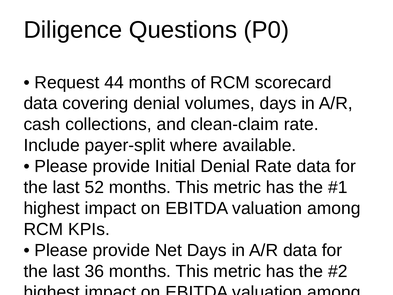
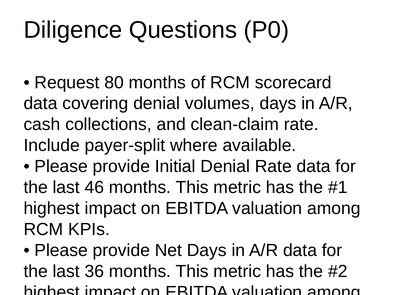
44: 44 -> 80 (114, 82)
52: 52 -> 46 (94, 187)
